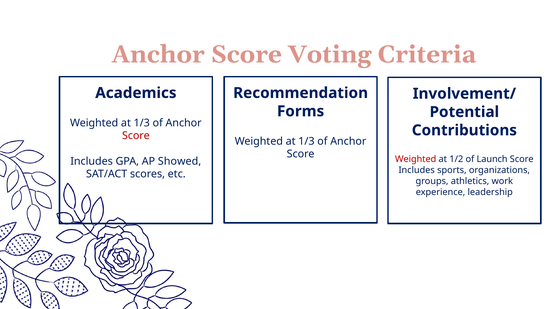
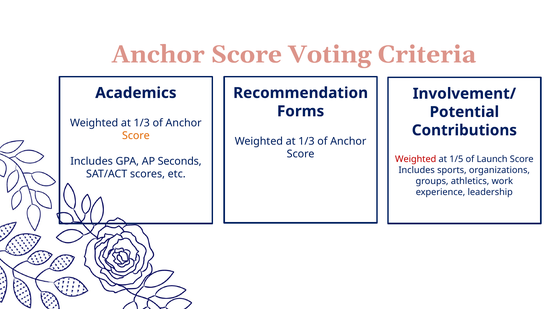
Score colour: red -> orange (136, 136)
1/2: 1/2 -> 1/5 (456, 159)
Showed: Showed -> Seconds (180, 161)
